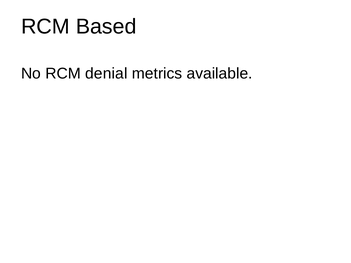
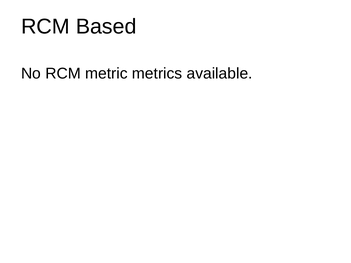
denial: denial -> metric (106, 74)
